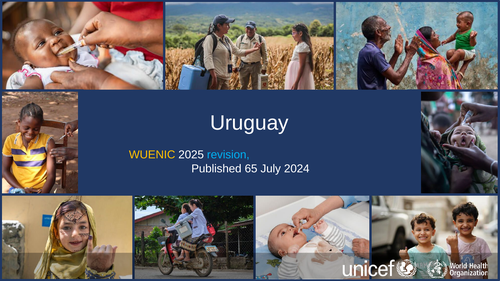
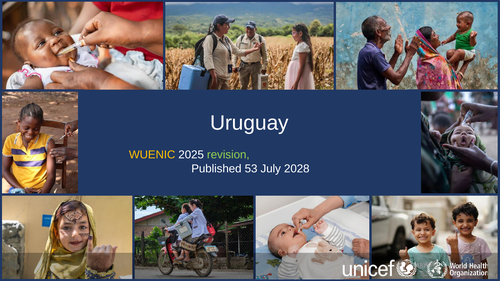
revision colour: light blue -> light green (228, 155)
65: 65 -> 53 (251, 169)
2024: 2024 -> 2028 (297, 169)
